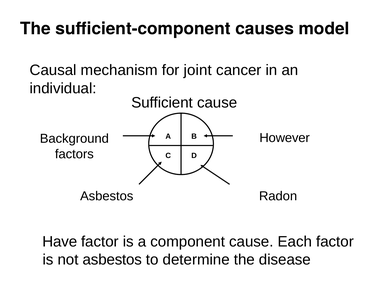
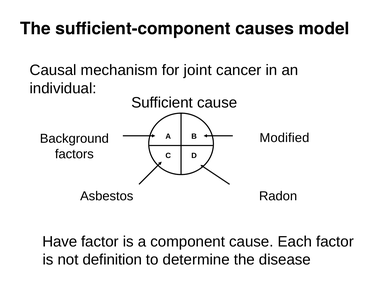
However: However -> Modified (284, 138)
not asbestos: asbestos -> definition (112, 260)
